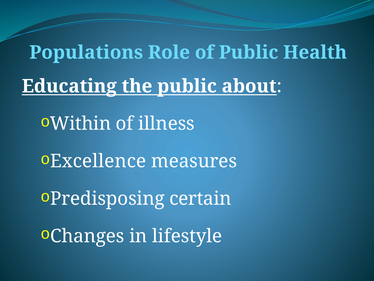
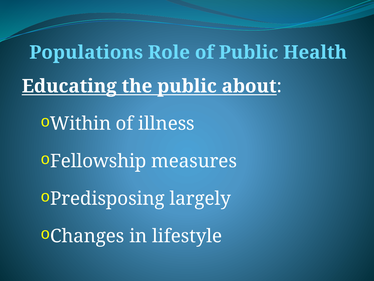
Excellence: Excellence -> Fellowship (98, 161)
certain: certain -> largely (200, 198)
